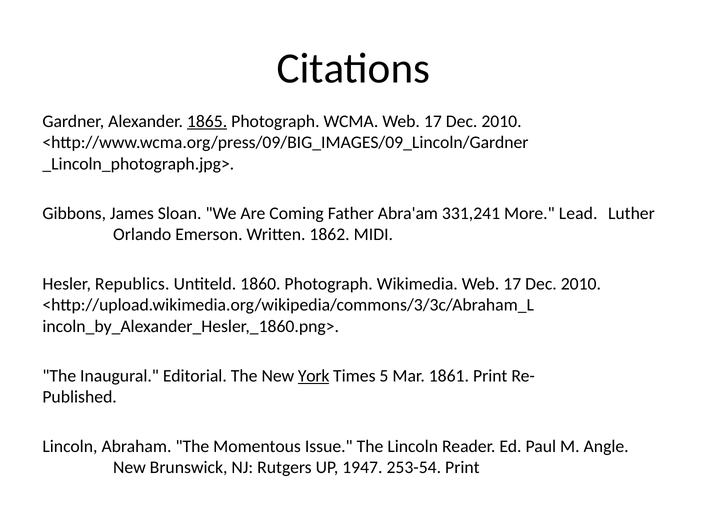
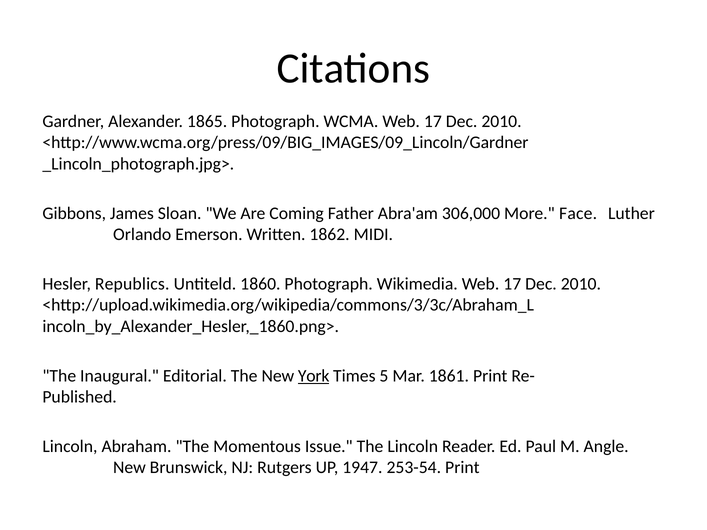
1865 underline: present -> none (207, 121)
331,241: 331,241 -> 306,000 (471, 213)
Lead: Lead -> Face (578, 213)
